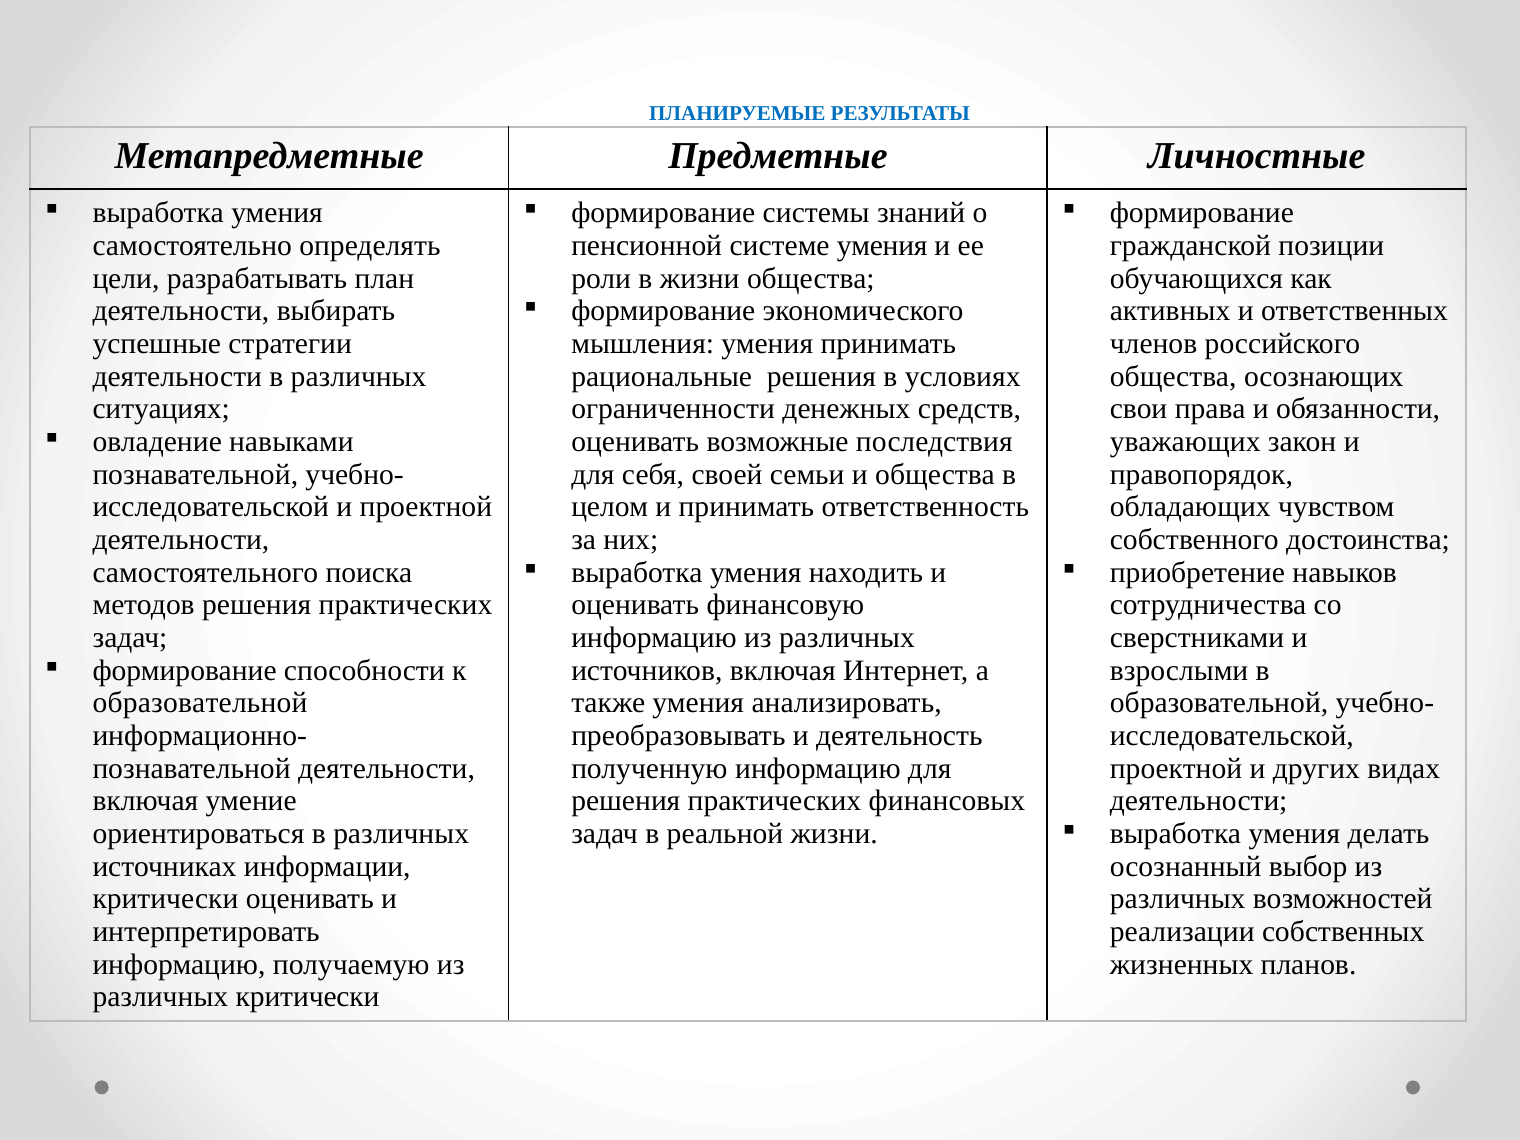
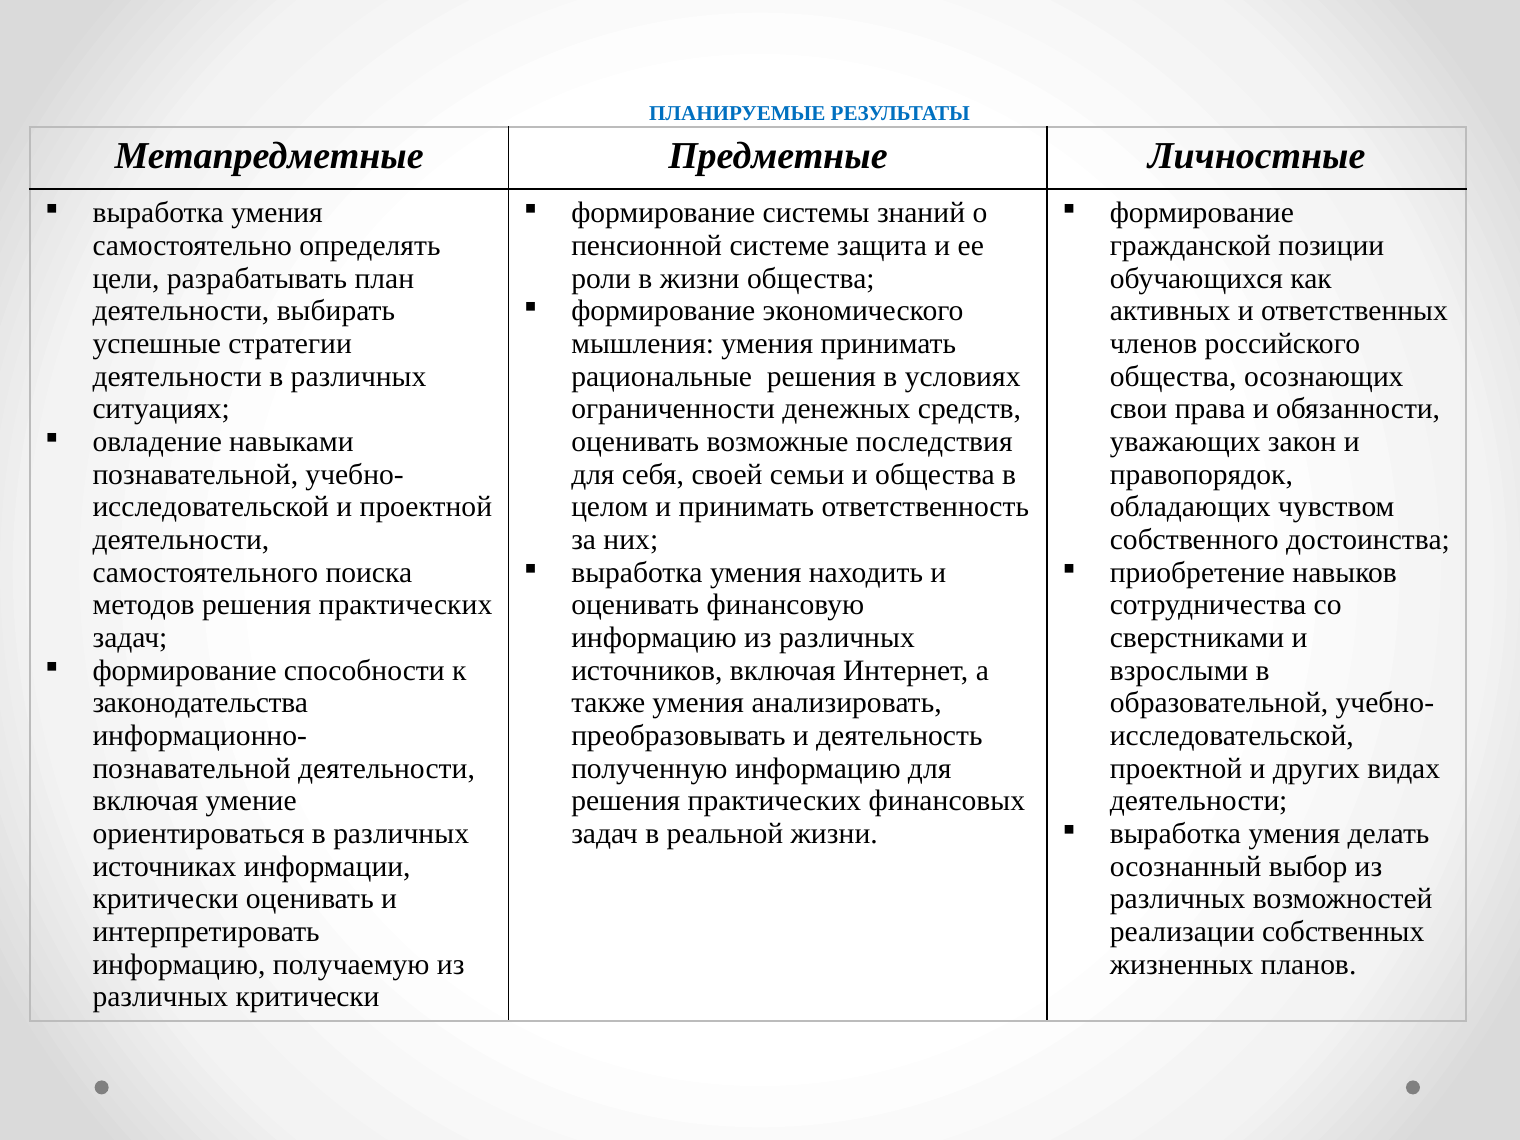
системе умения: умения -> защита (882, 246)
образовательной: образовательной -> законодательства (200, 703)
